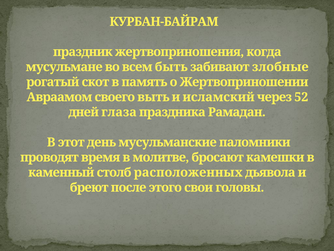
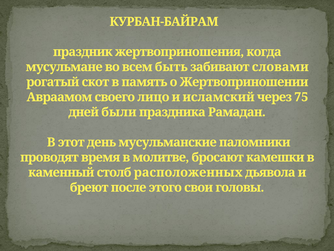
злобные: злобные -> словами (280, 67)
выть: выть -> лицо (153, 97)
52: 52 -> 75 (301, 97)
глаза: глаза -> были (119, 112)
